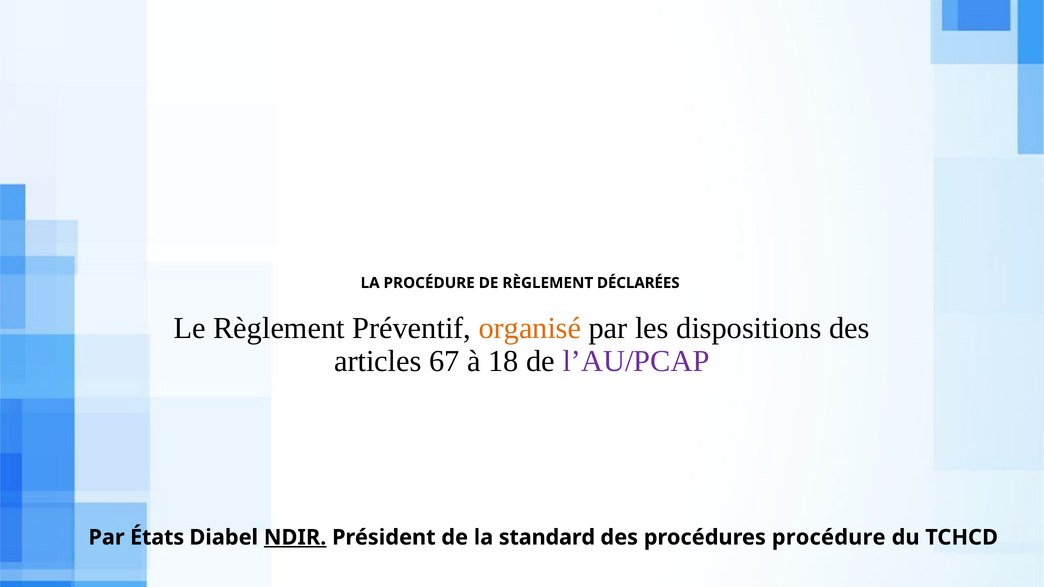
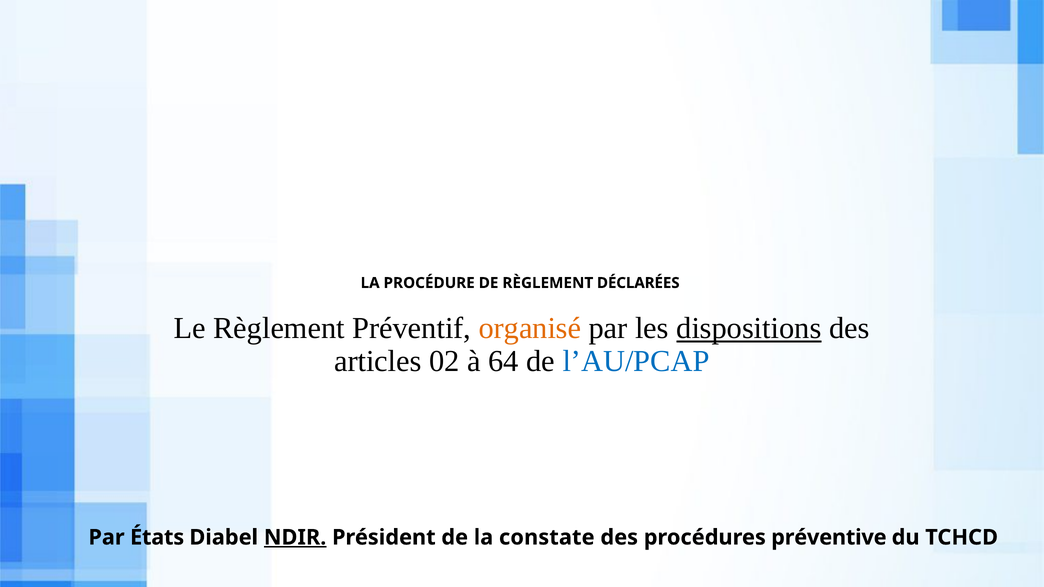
dispositions underline: none -> present (749, 329)
67: 67 -> 02 (444, 361)
18: 18 -> 64 (503, 361)
l’AU/PCAP colour: purple -> blue (636, 361)
standard: standard -> constate (547, 538)
procédures procédure: procédure -> préventive (829, 538)
